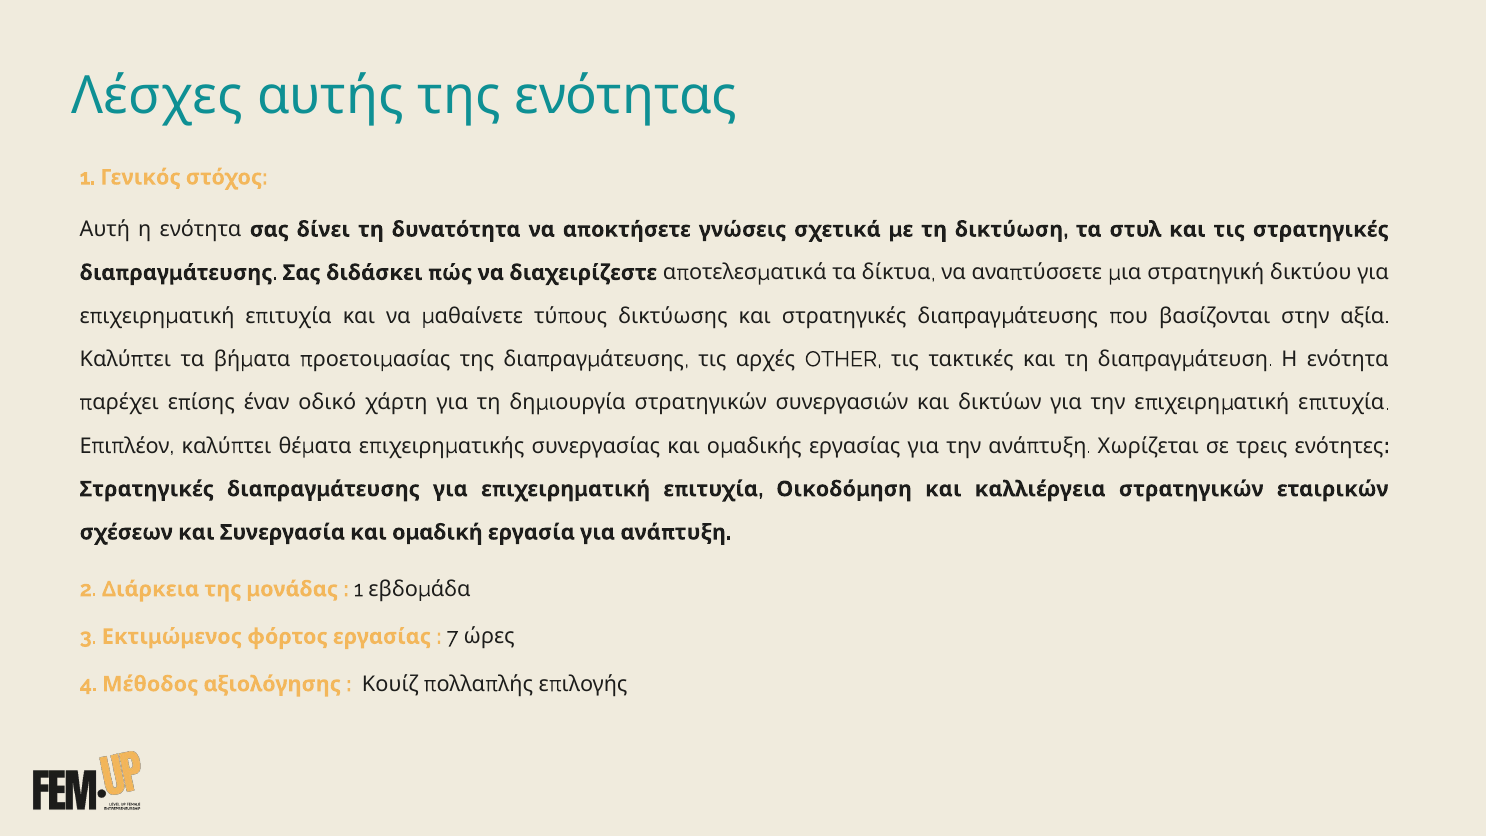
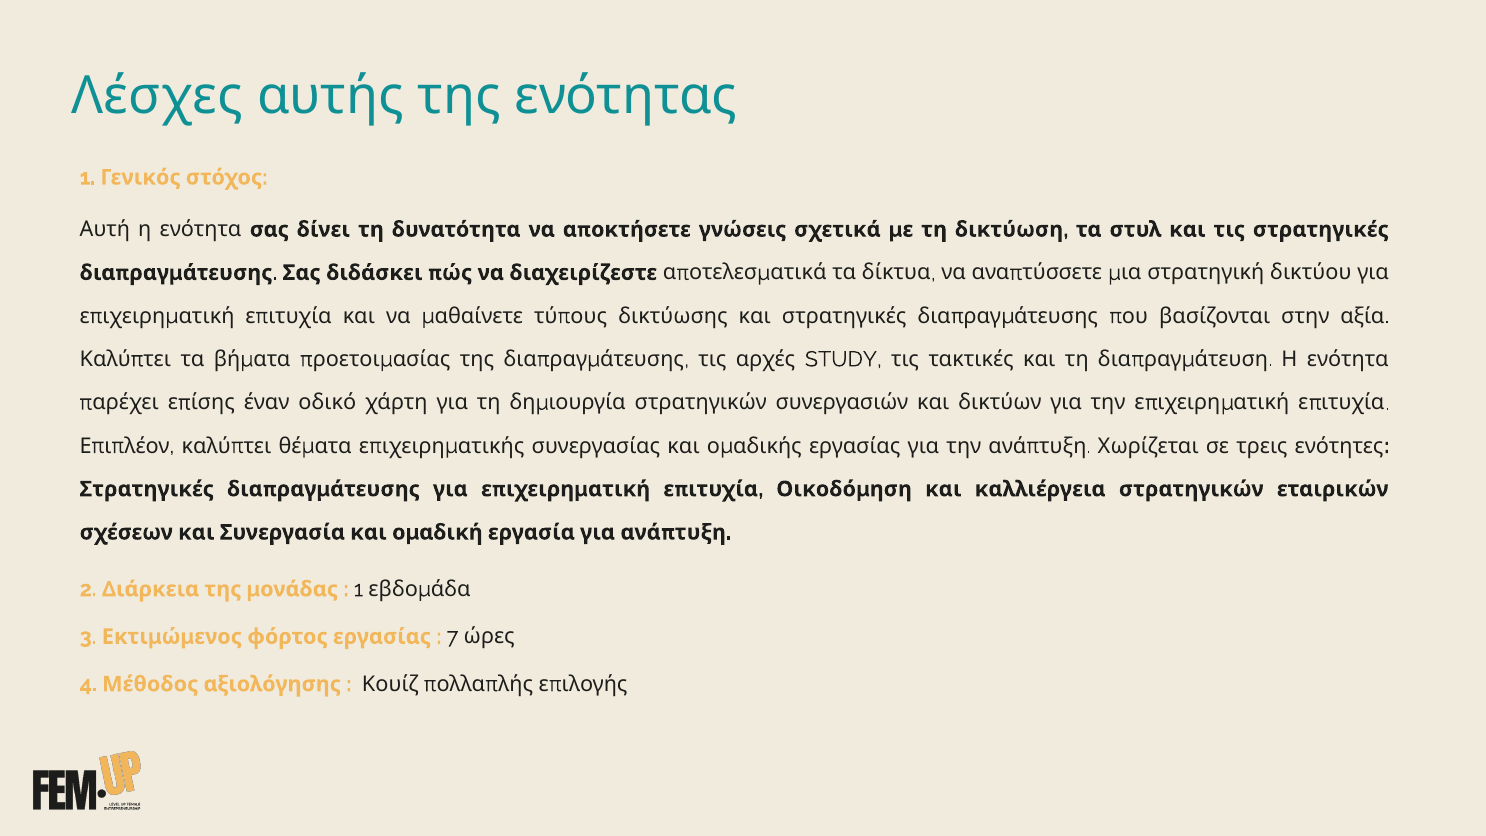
OTHER: OTHER -> STUDY (843, 359)
